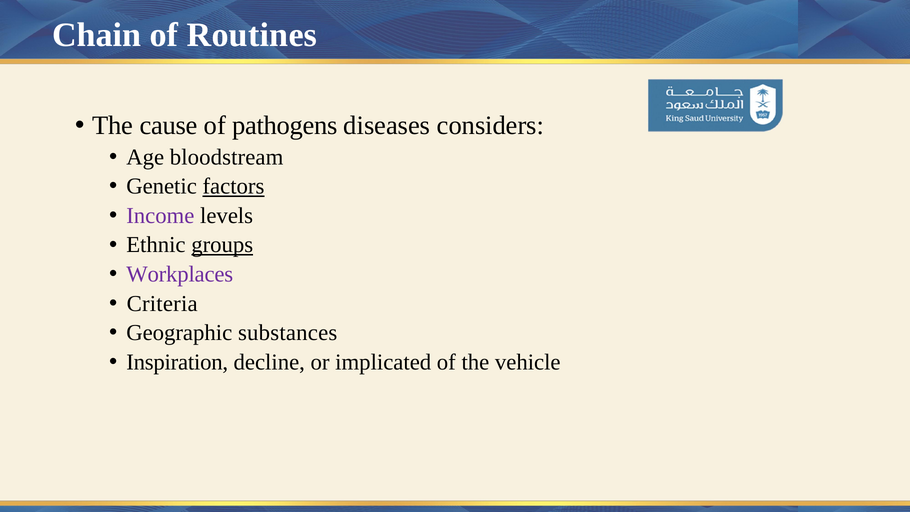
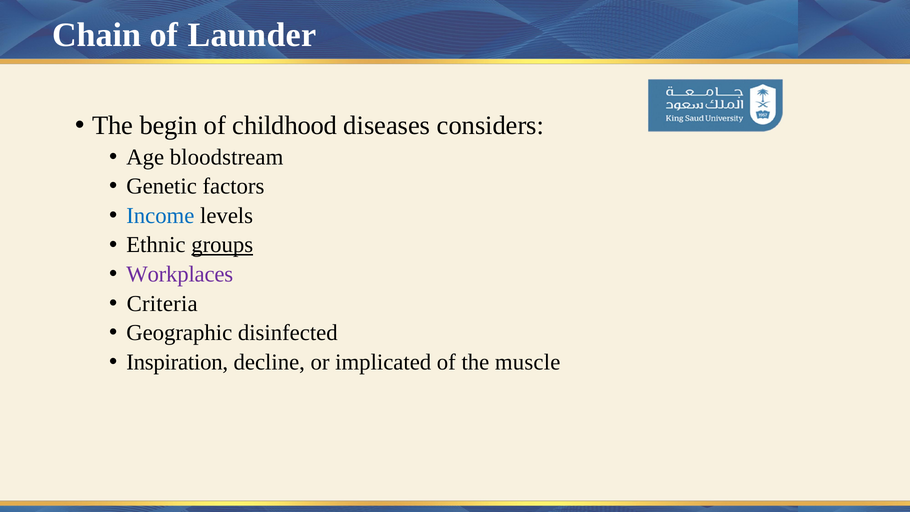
Routines: Routines -> Launder (252, 35)
cause: cause -> begin (169, 126)
pathogens: pathogens -> childhood (285, 126)
factors underline: present -> none (233, 186)
Income colour: purple -> blue (160, 216)
substances: substances -> disinfected (288, 333)
vehicle: vehicle -> muscle (528, 362)
